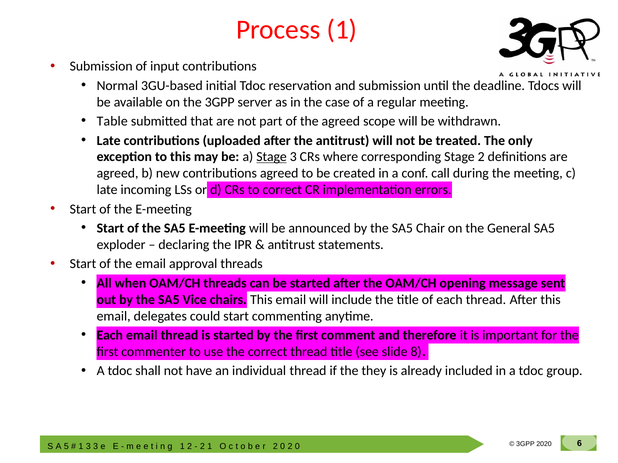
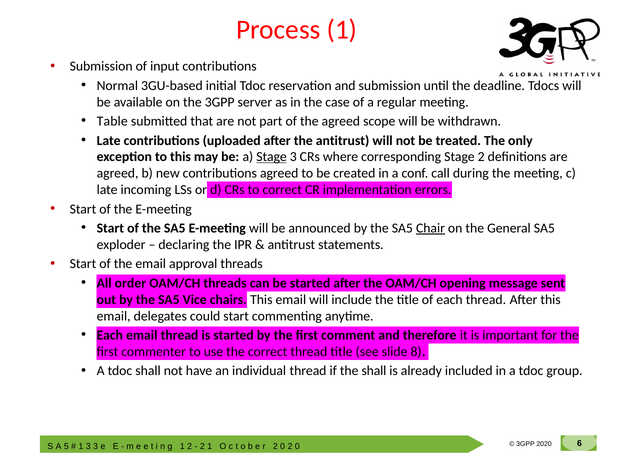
Chair underline: none -> present (430, 228)
when: when -> order (130, 283)
the they: they -> shall (374, 371)
